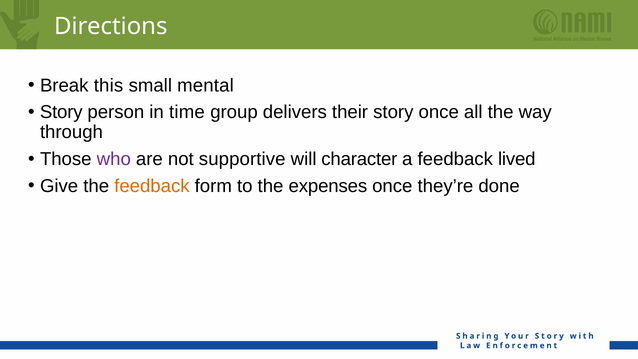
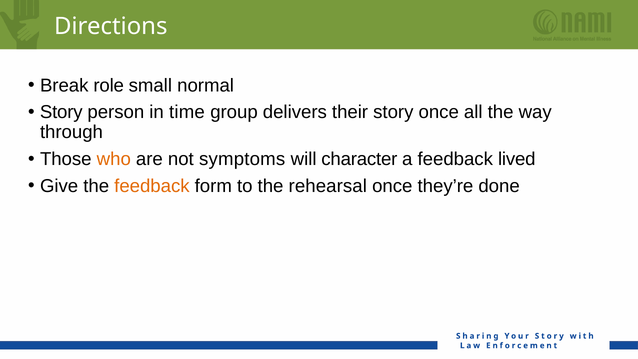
this: this -> role (109, 85)
mental: mental -> normal (206, 85)
who colour: purple -> orange (114, 159)
supportive: supportive -> symptoms (242, 159)
expenses: expenses -> rehearsal (328, 186)
